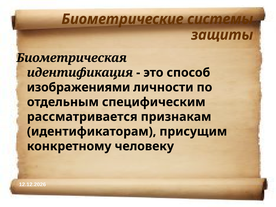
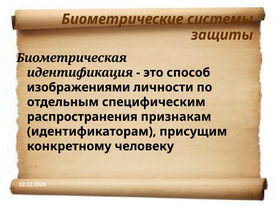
рассматривается: рассматривается -> распространения (82, 117)
